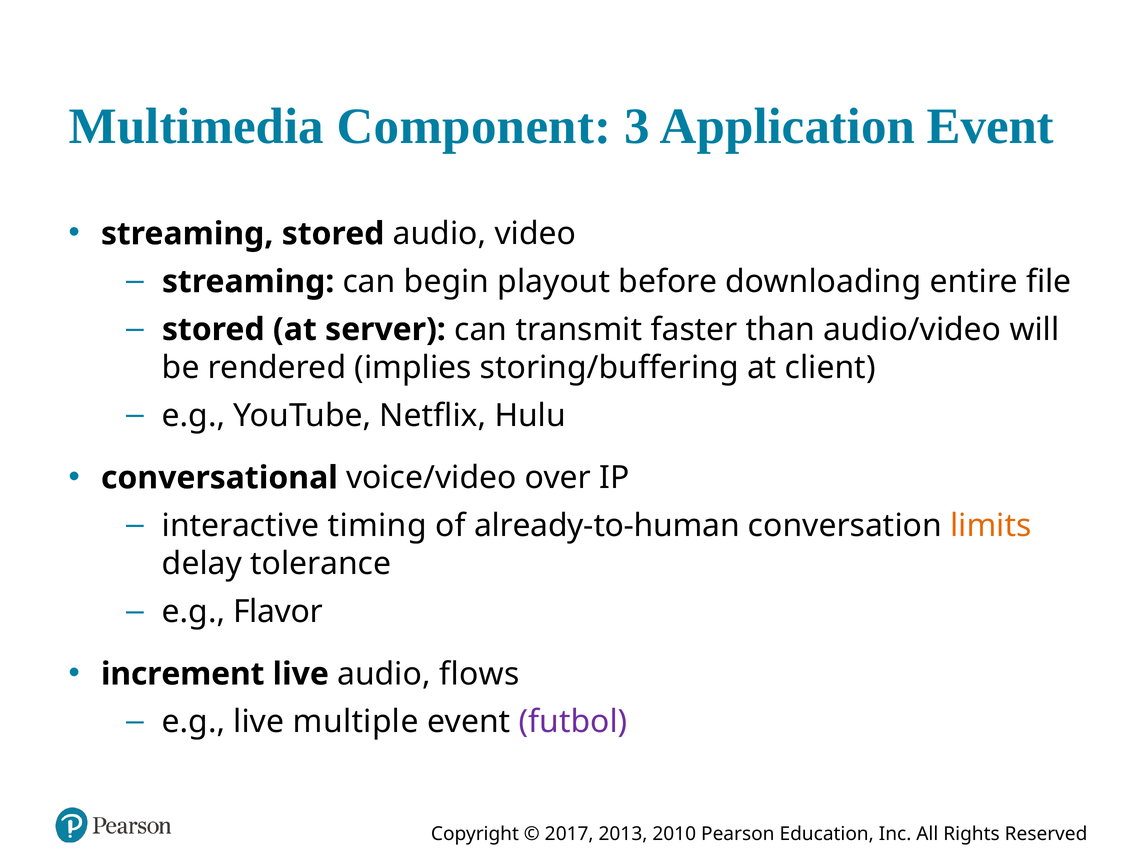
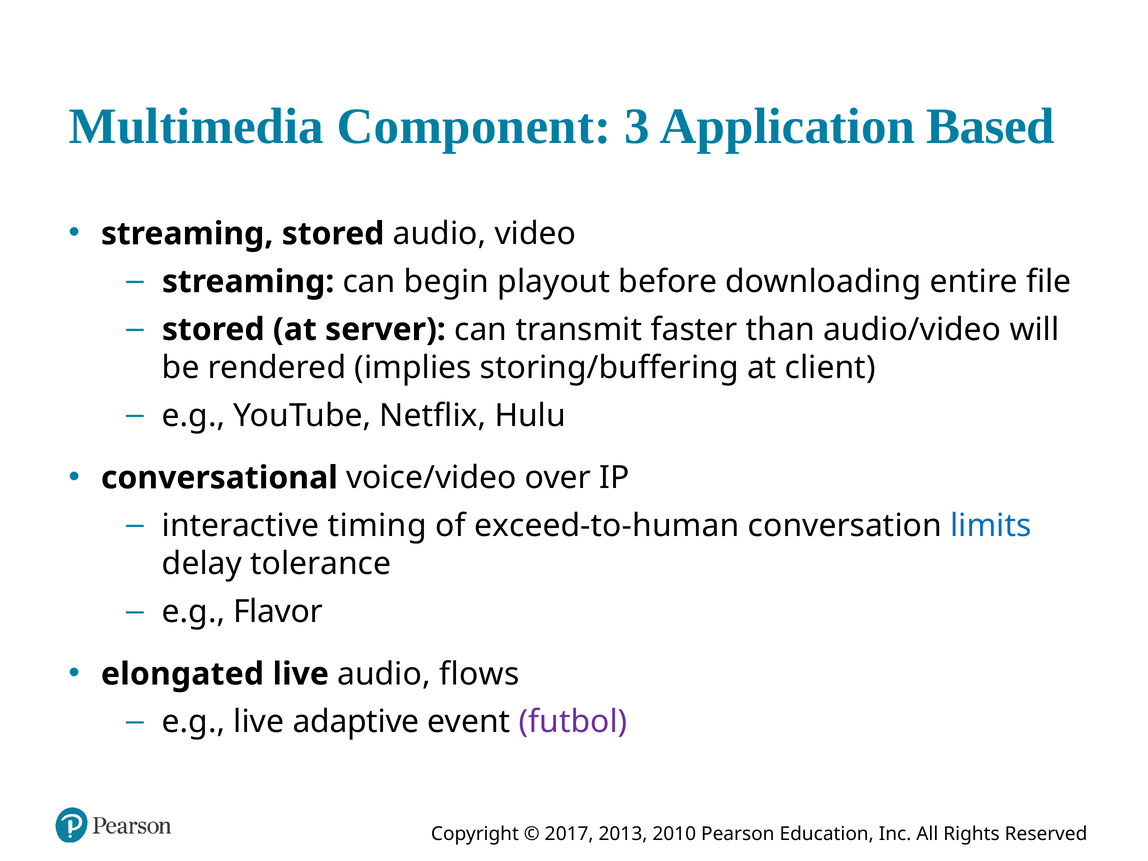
Application Event: Event -> Based (990, 126)
already-to-human: already-to-human -> exceed-to-human (607, 526)
limits colour: orange -> blue (991, 526)
increment: increment -> elongated (183, 674)
multiple: multiple -> adaptive (356, 722)
